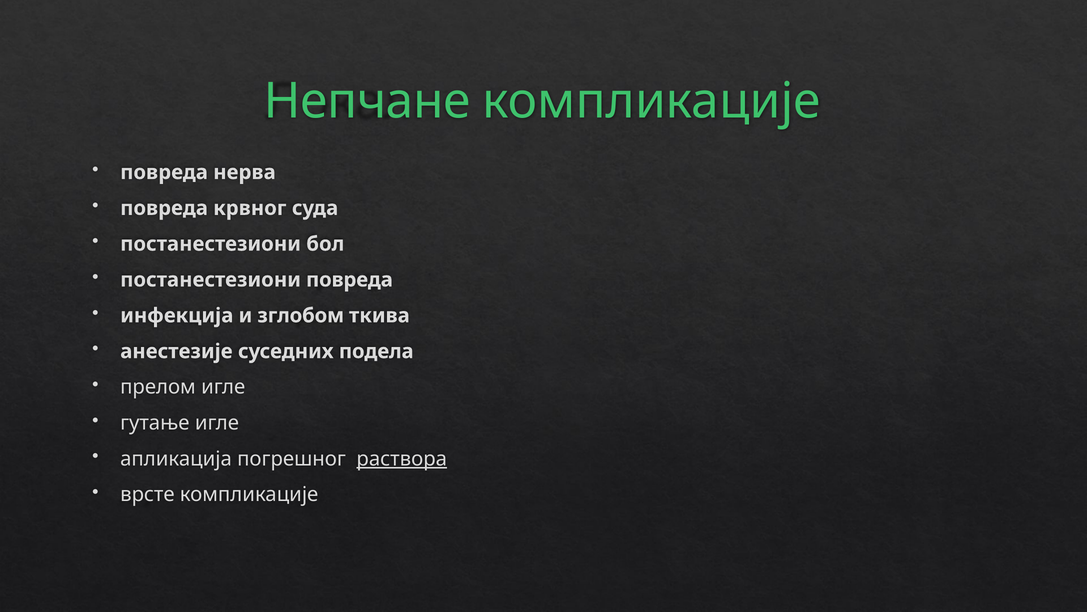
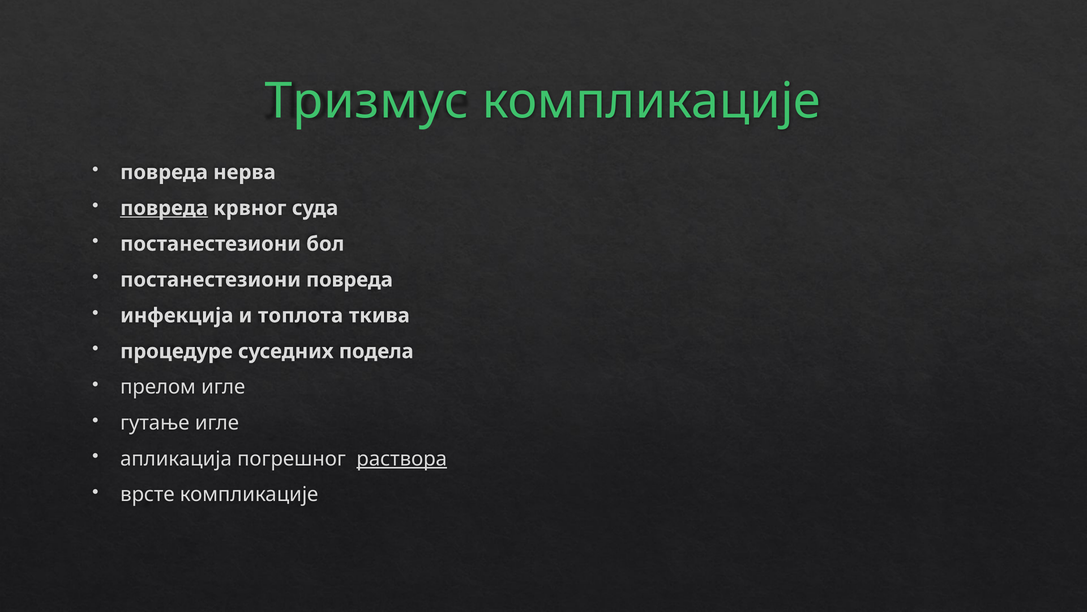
Непчане: Непчане -> Тризмус (367, 101)
повреда underline: none -> present (164, 208)
зглобом: зглобом -> топлота (301, 315)
анестезије: анестезије -> процедуре (176, 351)
